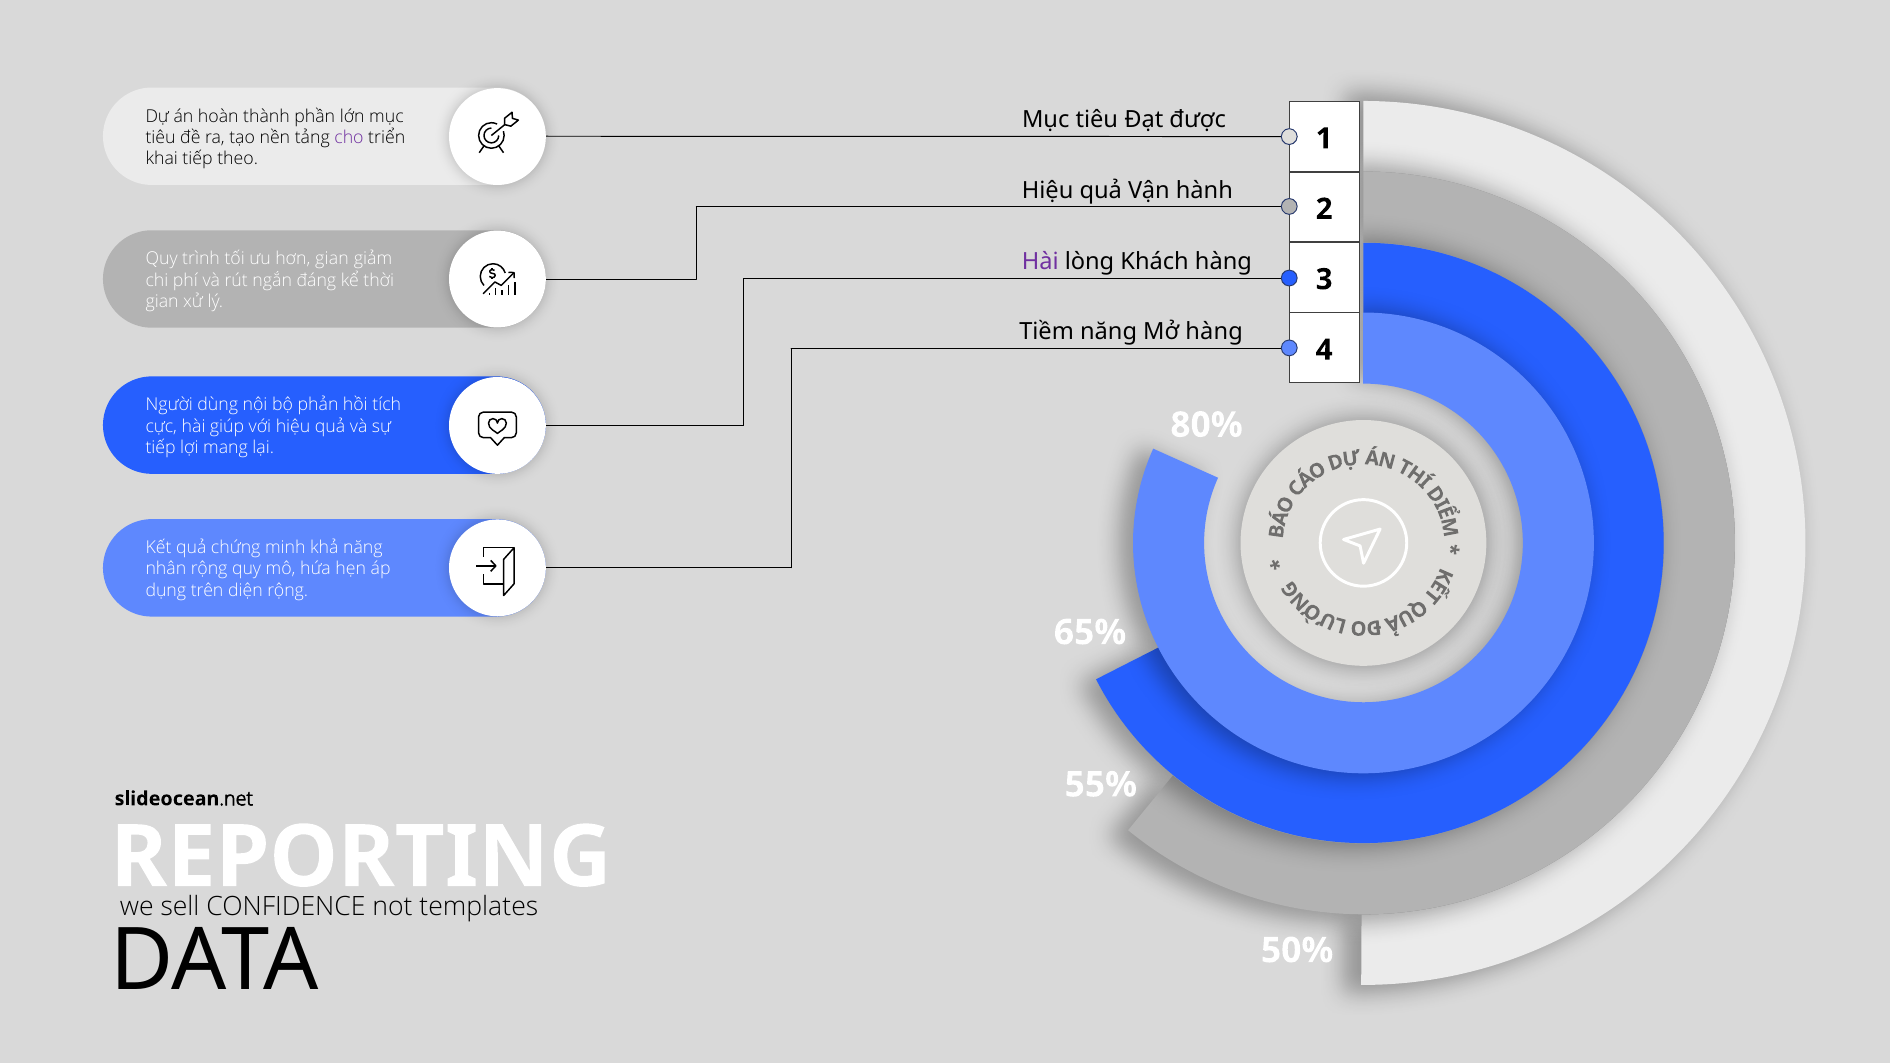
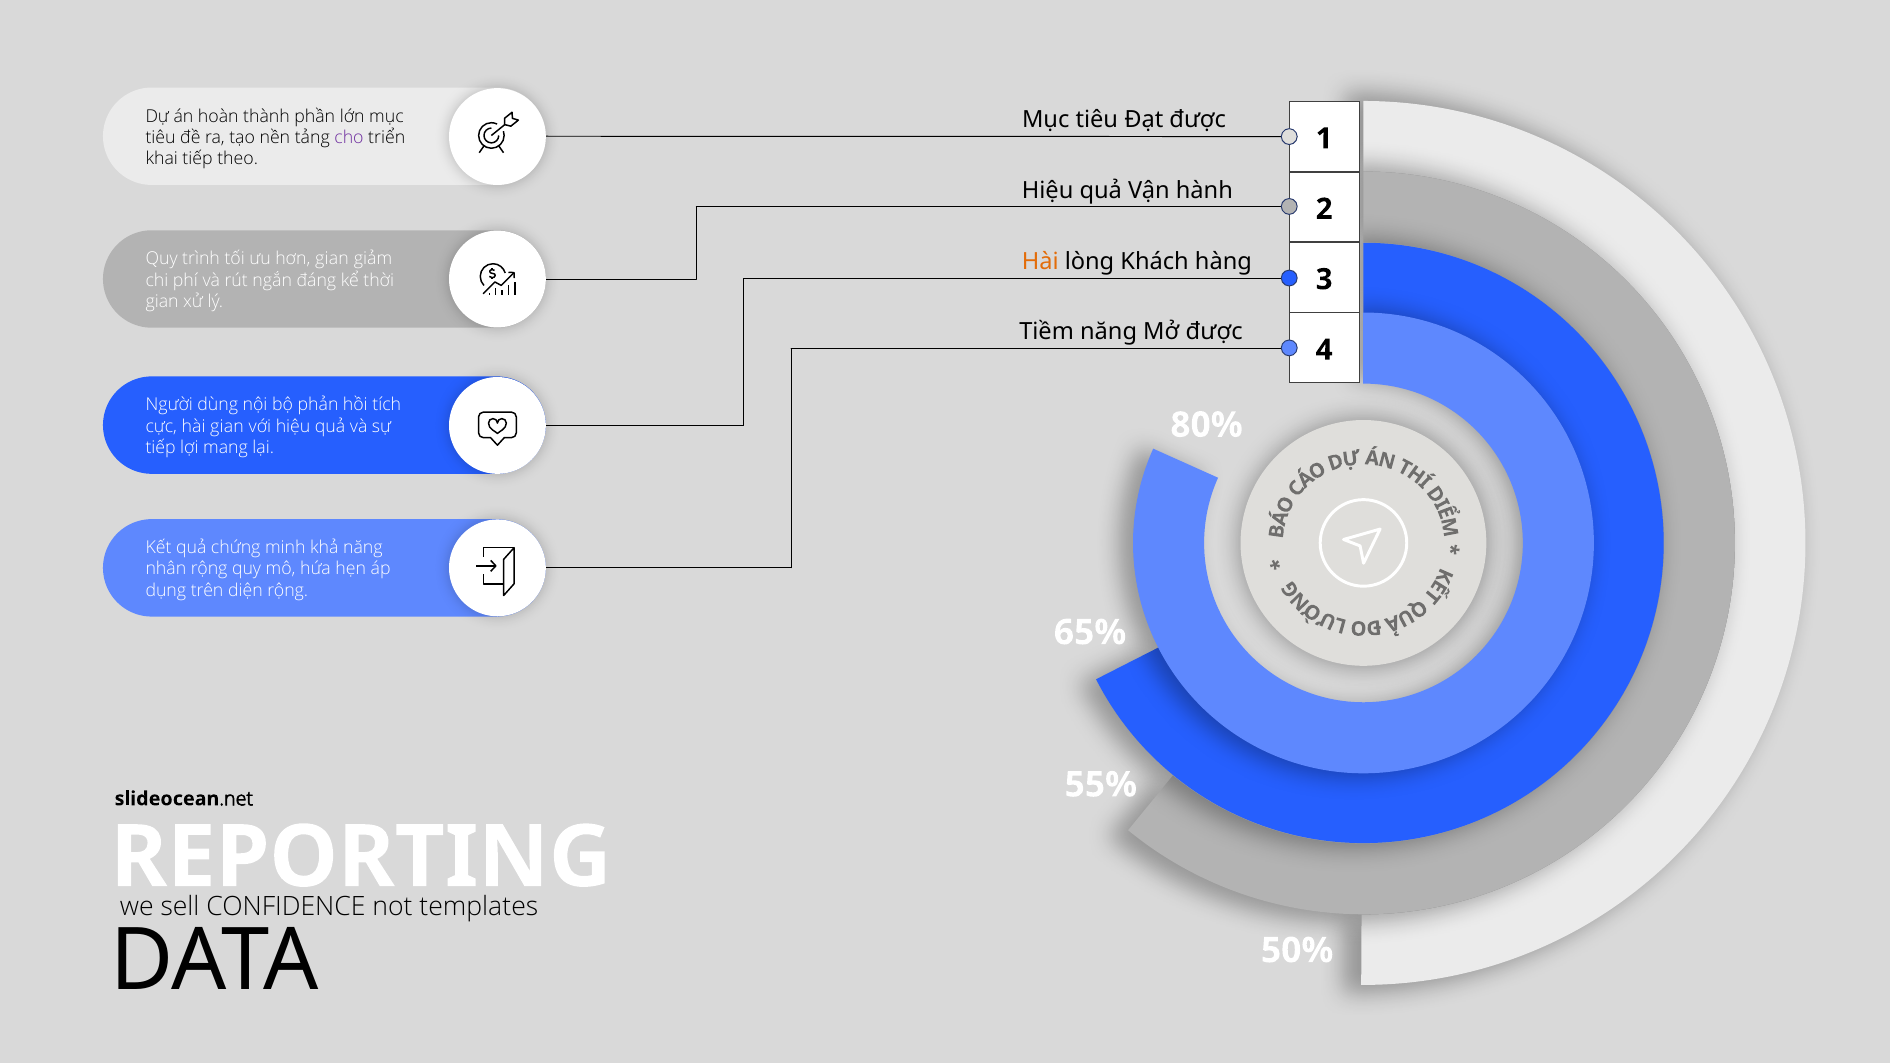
Hài colour: purple -> orange (1040, 262)
Mở hàng: hàng -> được (1214, 332)
hài giúp: giúp -> gian (227, 426)
